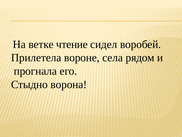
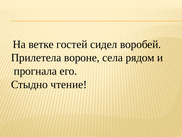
чтение: чтение -> гостей (72, 44)
ворона: ворона -> чтение (69, 84)
